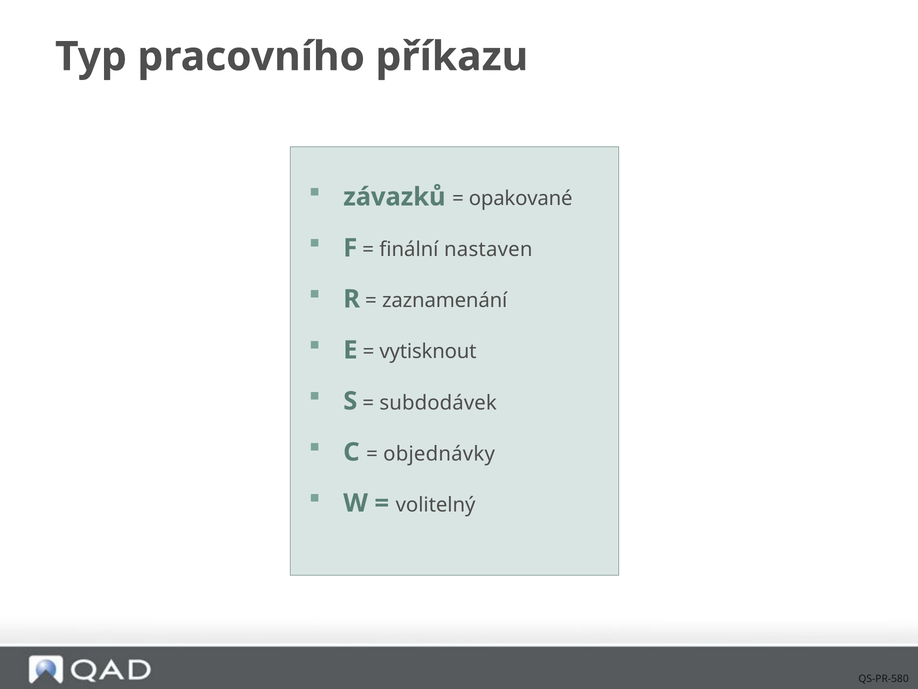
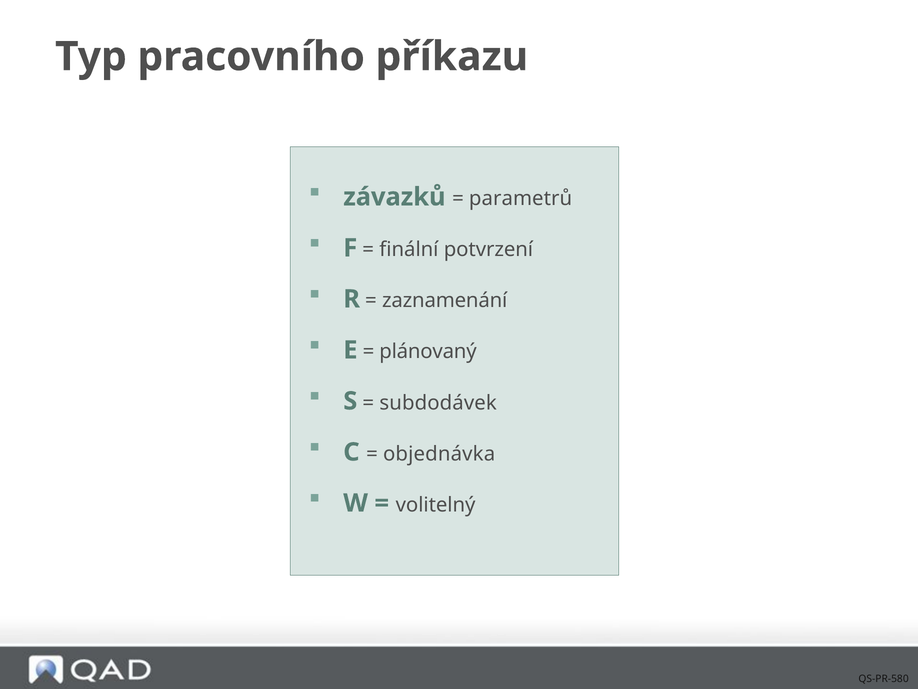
opakované: opakované -> parametrů (521, 199)
nastaven: nastaven -> potvrzení (488, 250)
vytisknout: vytisknout -> plánovaný (428, 352)
objednávky: objednávky -> objednávka (439, 454)
